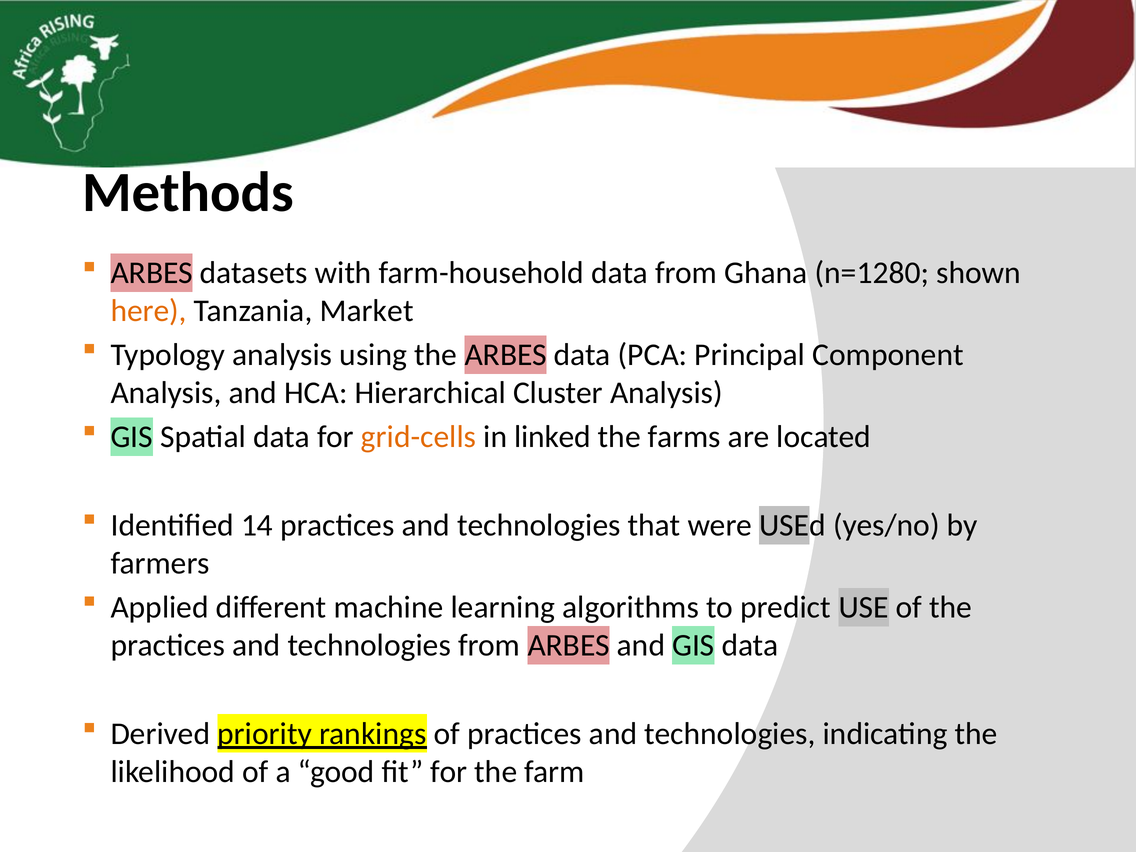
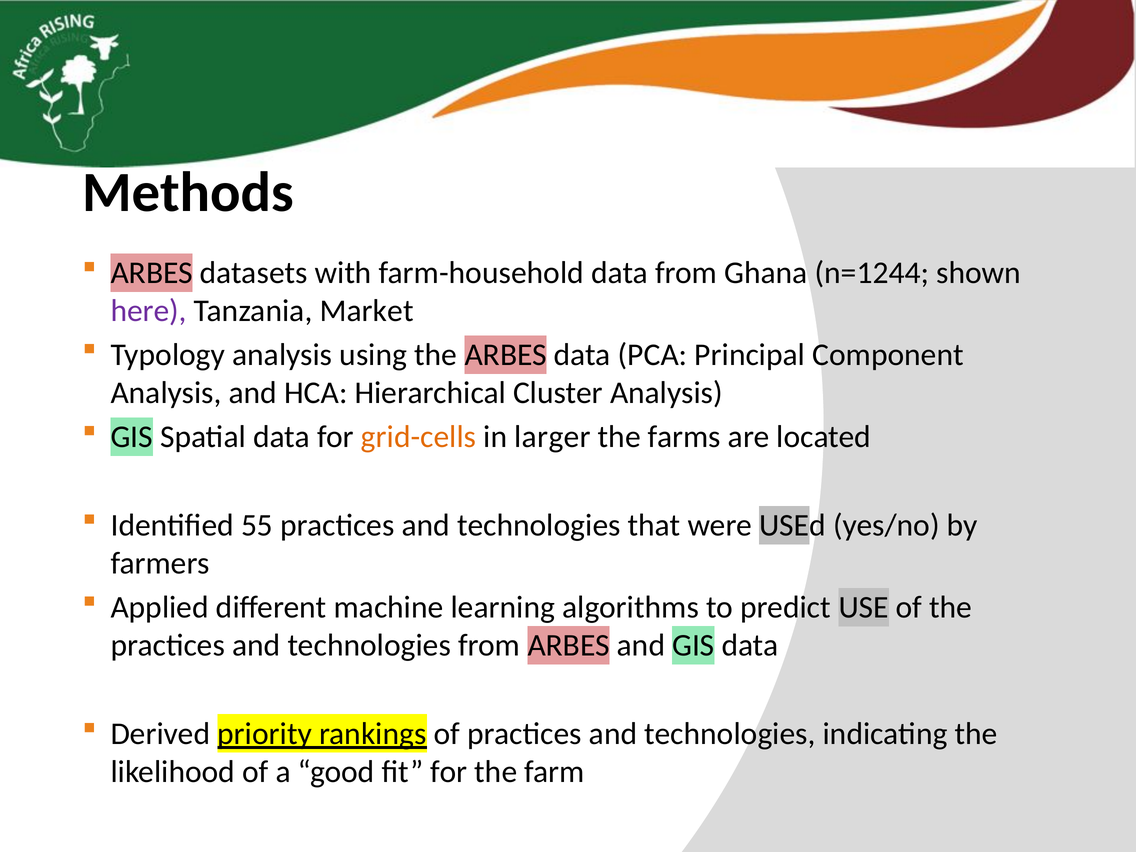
n=1280: n=1280 -> n=1244 (872, 273)
here colour: orange -> purple (149, 311)
linked: linked -> larger (552, 437)
14: 14 -> 55 (257, 525)
